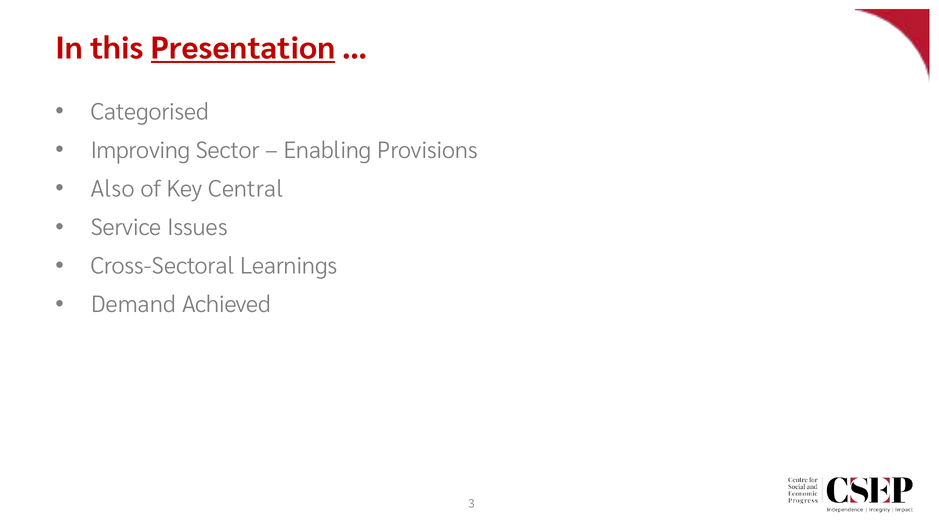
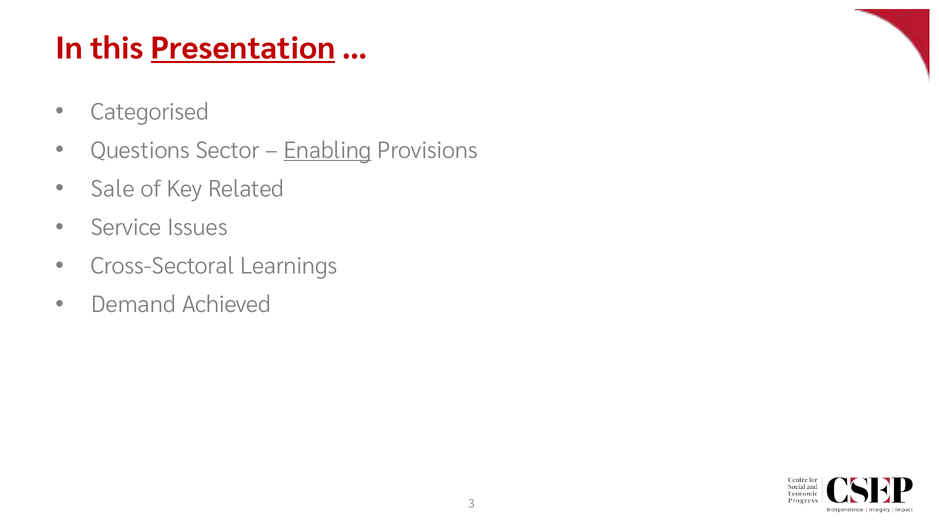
Improving: Improving -> Questions (140, 150)
Enabling underline: none -> present (328, 150)
Also: Also -> Sale (113, 189)
Central: Central -> Related (246, 189)
